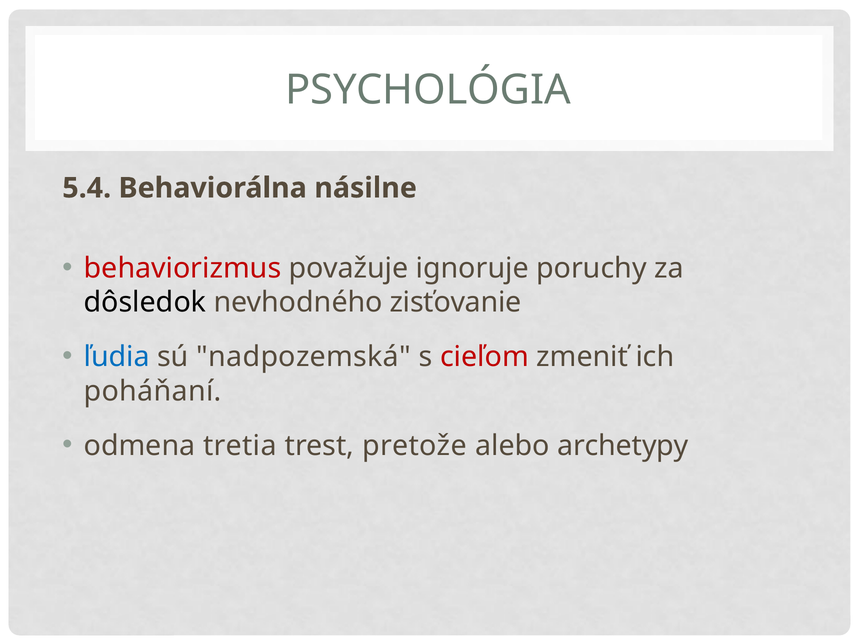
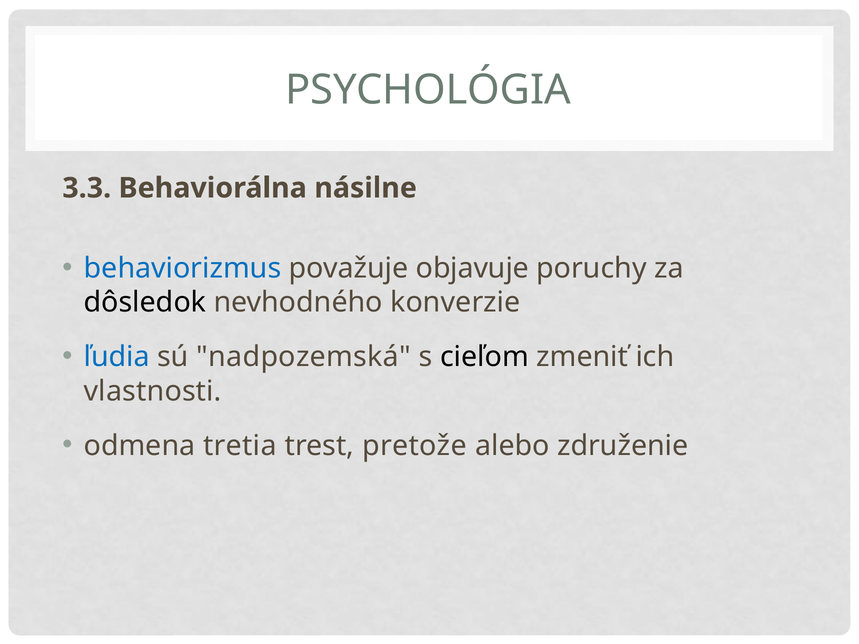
5.4: 5.4 -> 3.3 (87, 188)
behaviorizmus colour: red -> blue (183, 268)
ignoruje: ignoruje -> objavuje (472, 268)
zisťovanie: zisťovanie -> konverzie (455, 303)
cieľom colour: red -> black (485, 357)
poháňaní: poháňaní -> vlastnosti (153, 391)
archetypy: archetypy -> združenie (623, 446)
